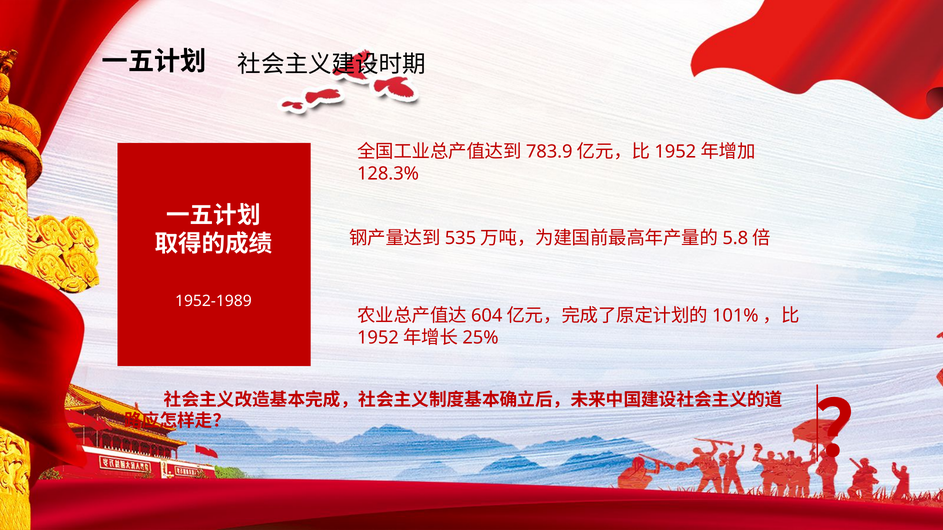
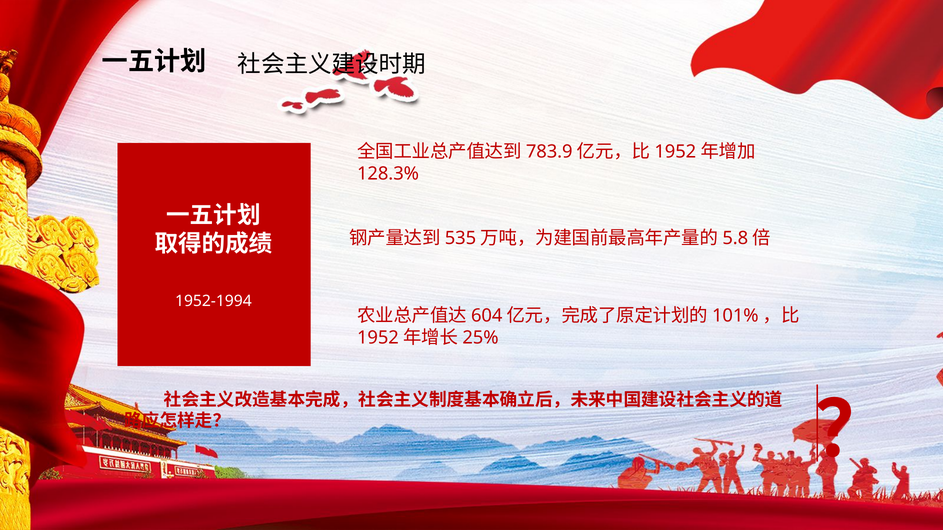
1952-1989: 1952-1989 -> 1952-1994 (213, 301)
